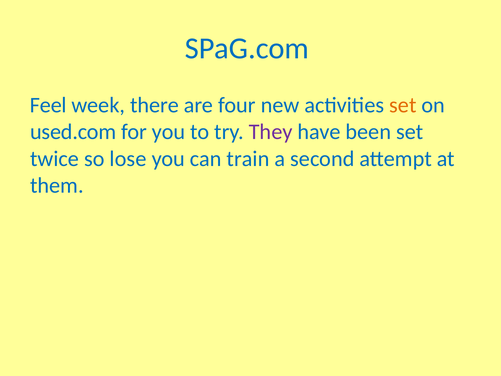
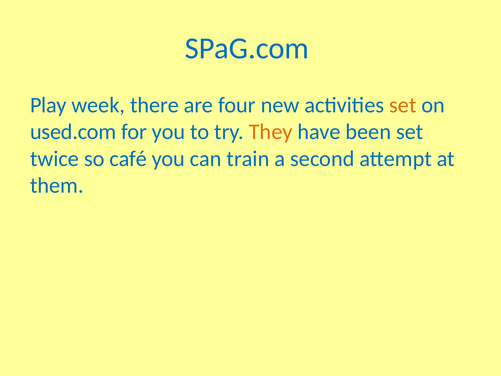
Feel: Feel -> Play (48, 105)
They colour: purple -> orange (271, 132)
lose: lose -> café (128, 159)
